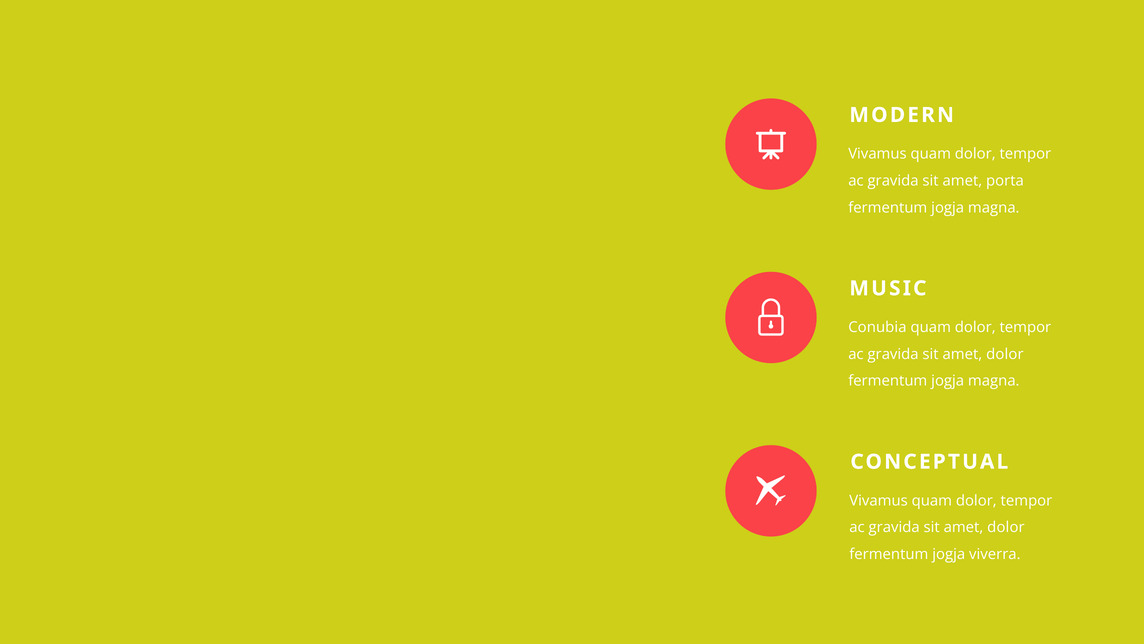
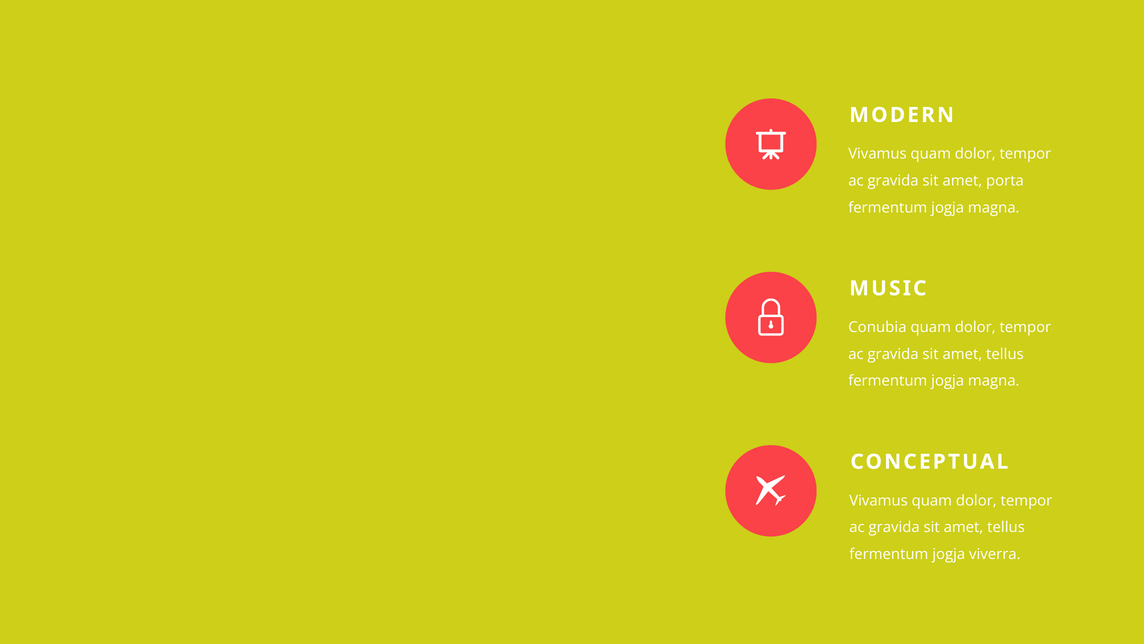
dolor: dolor -> tellus (1005, 354)
dolor: dolor -> tellus (1006, 527)
